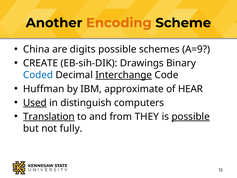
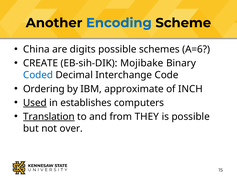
Encoding colour: orange -> blue (119, 23)
A=9: A=9 -> A=6 (196, 49)
Drawings: Drawings -> Mojibake (142, 63)
Interchange underline: present -> none (124, 75)
Huffman: Huffman -> Ordering (44, 89)
HEAR: HEAR -> INCH (190, 89)
distinguish: distinguish -> establishes (86, 103)
possible underline: present -> none (191, 116)
fully: fully -> over (71, 128)
